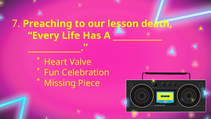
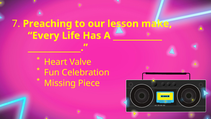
death: death -> make (157, 24)
